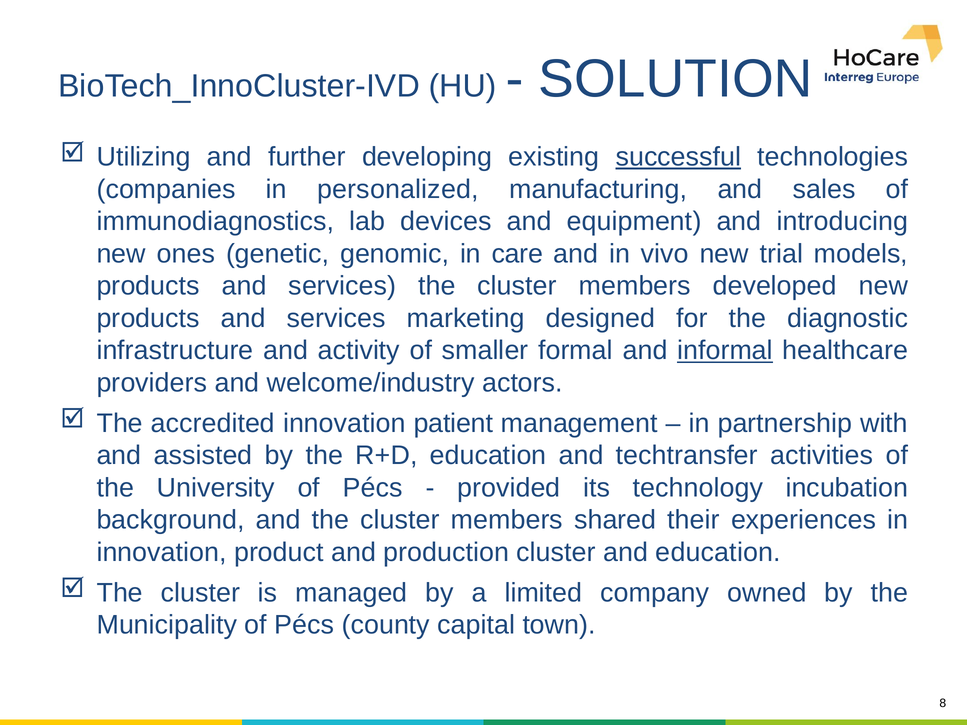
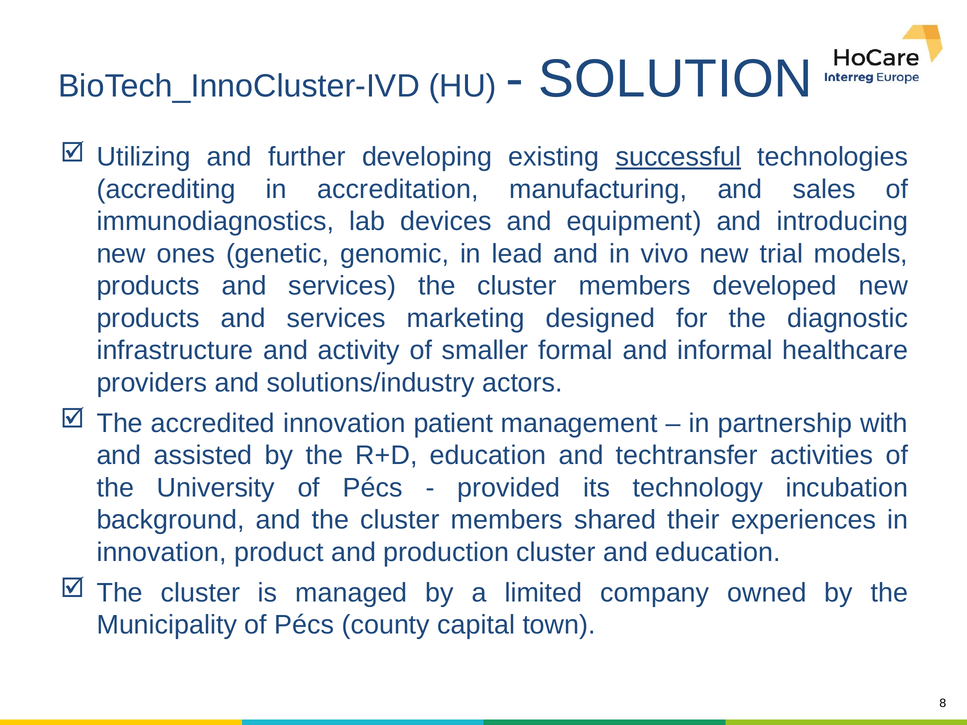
companies: companies -> accrediting (166, 189)
personalized: personalized -> accreditation (398, 189)
care: care -> lead (517, 254)
informal underline: present -> none (725, 351)
welcome/industry: welcome/industry -> solutions/industry (371, 383)
